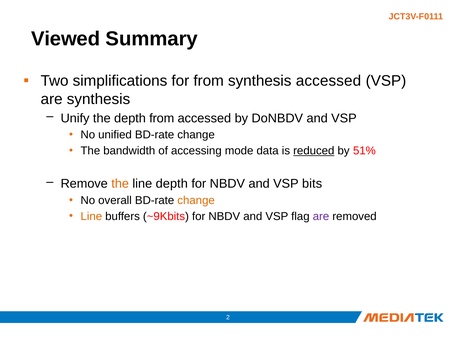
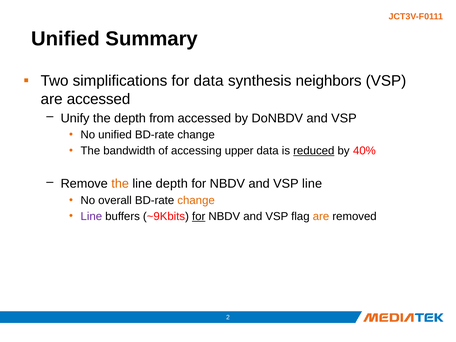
Viewed: Viewed -> Unified (66, 39)
for from: from -> data (209, 81)
synthesis accessed: accessed -> neighbors (329, 81)
are synthesis: synthesis -> accessed (99, 99)
mode: mode -> upper (239, 151)
51%: 51% -> 40% (364, 151)
VSP bits: bits -> line (312, 184)
Line colour: orange -> purple (91, 216)
for underline: none -> present (199, 216)
are colour: purple -> orange (321, 216)
